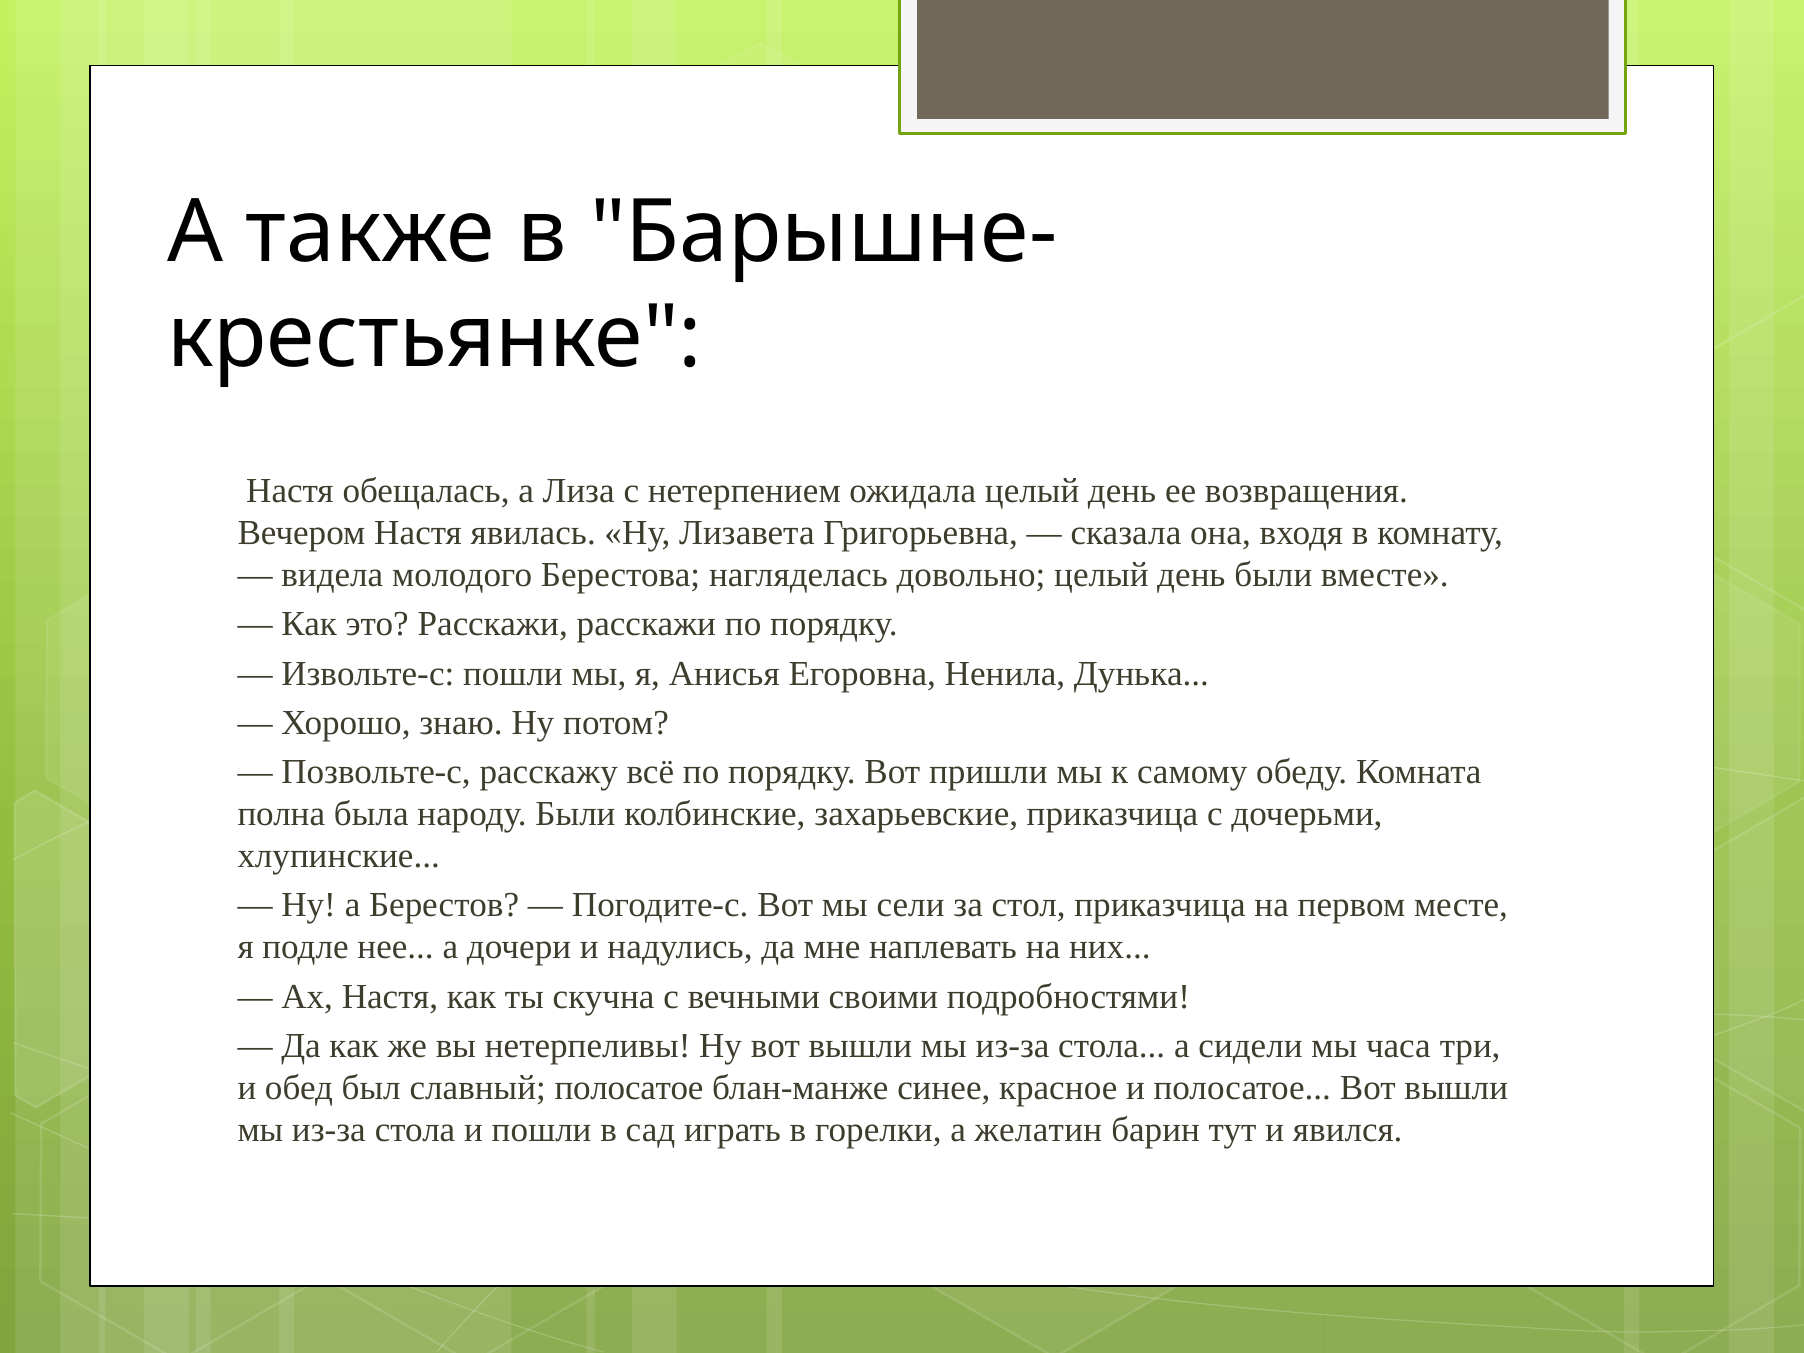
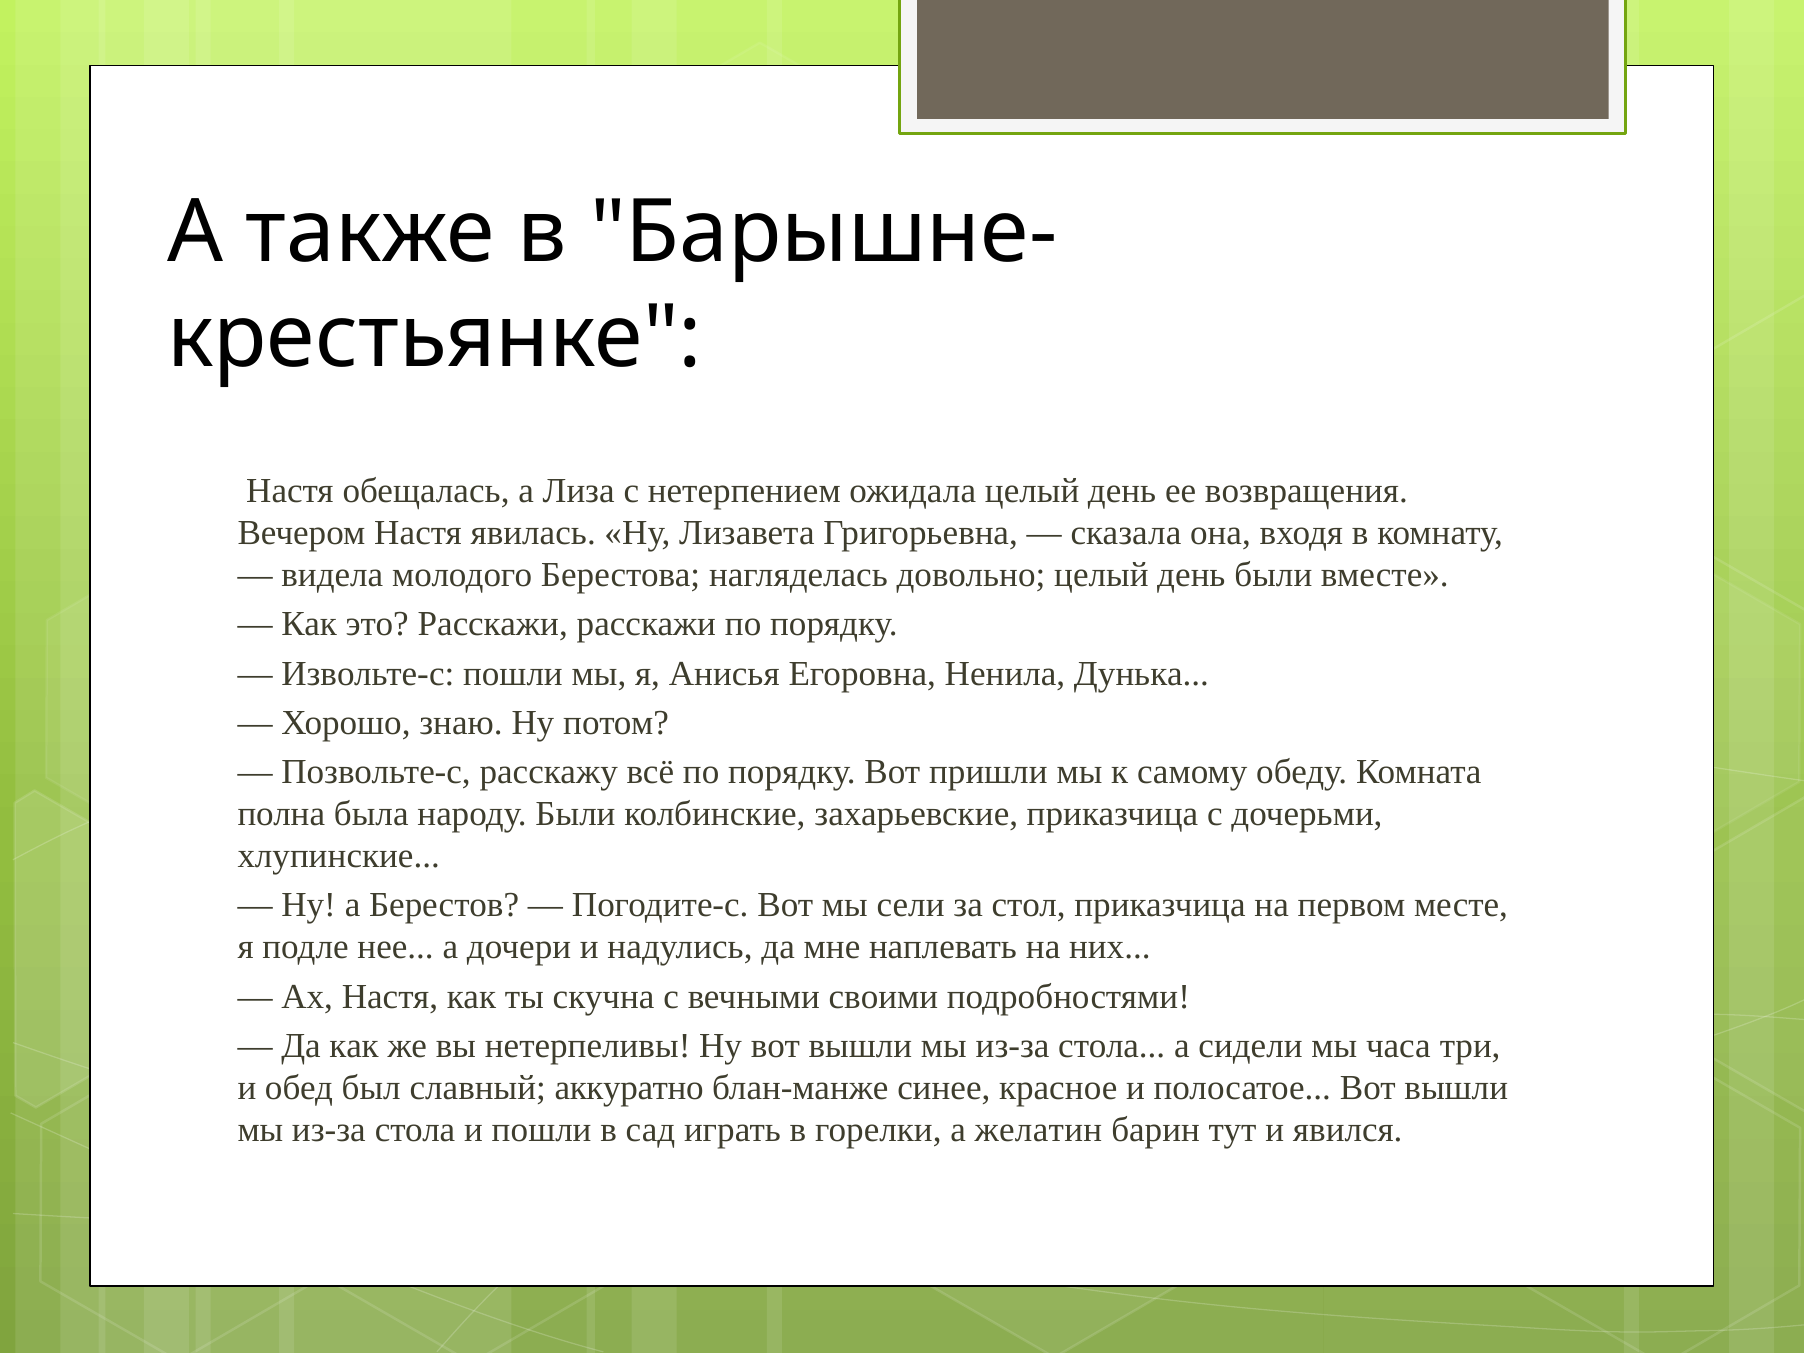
славный полосатое: полосатое -> аккуратно (629, 1088)
